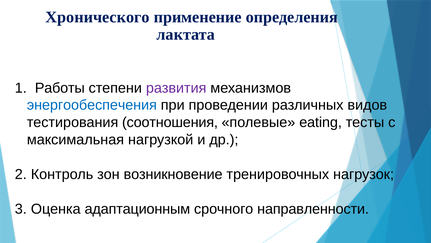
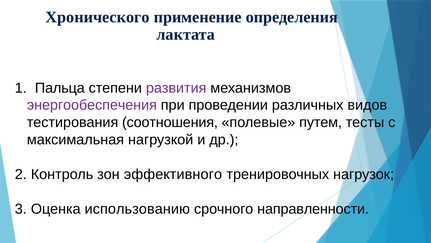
Работы: Работы -> Пальца (60, 88)
энергообеспечения colour: blue -> purple (92, 105)
eating: eating -> путем (321, 122)
возникновение: возникновение -> эффективного (173, 174)
адаптационным: адаптационным -> использованию (137, 208)
